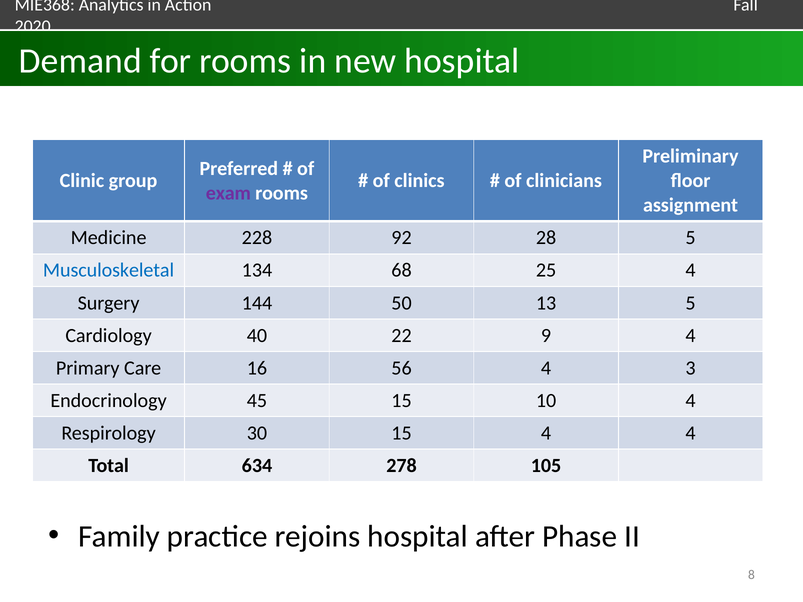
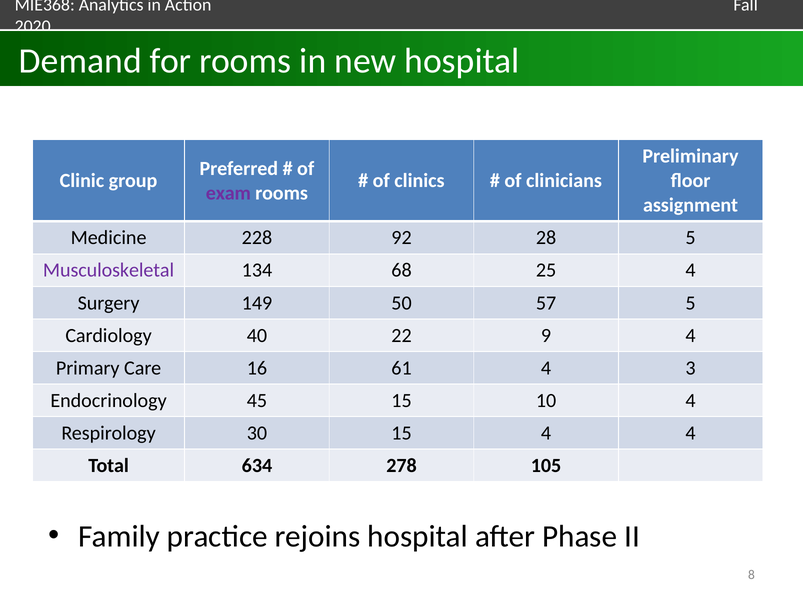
Musculoskeletal colour: blue -> purple (109, 270)
144: 144 -> 149 (257, 303)
13: 13 -> 57 (546, 303)
56: 56 -> 61 (402, 368)
